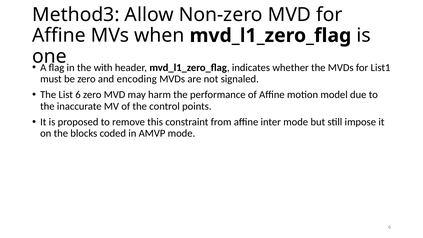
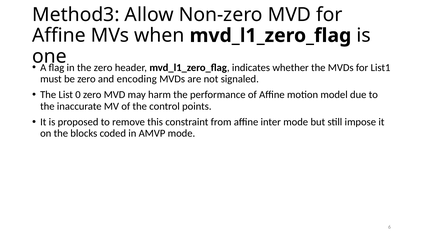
the with: with -> zero (103, 68)
List 6: 6 -> 0 (78, 95)
